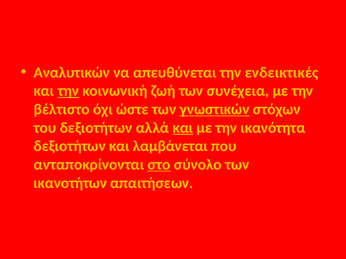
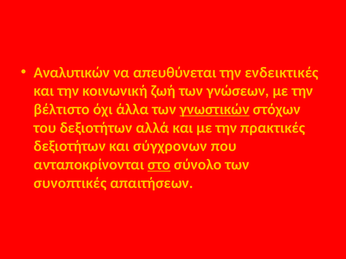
την underline: present -> none (68, 91)
συνέχεια: συνέχεια -> γνώσεων (238, 91)
ώστε: ώστε -> άλλα (132, 109)
και underline: present -> none (183, 128)
ικανότητα: ικανότητα -> πρακτικές (273, 128)
λαμβάνεται: λαμβάνεται -> σύγχρονων (170, 146)
ικανοτήτων: ικανοτήτων -> συνοπτικές (70, 183)
